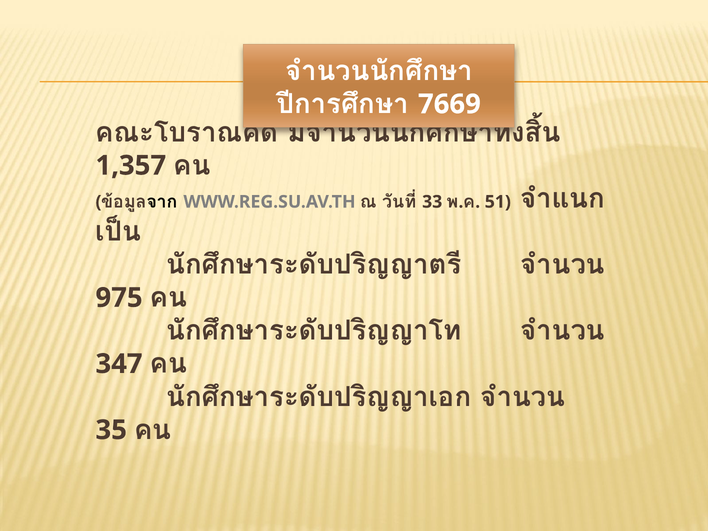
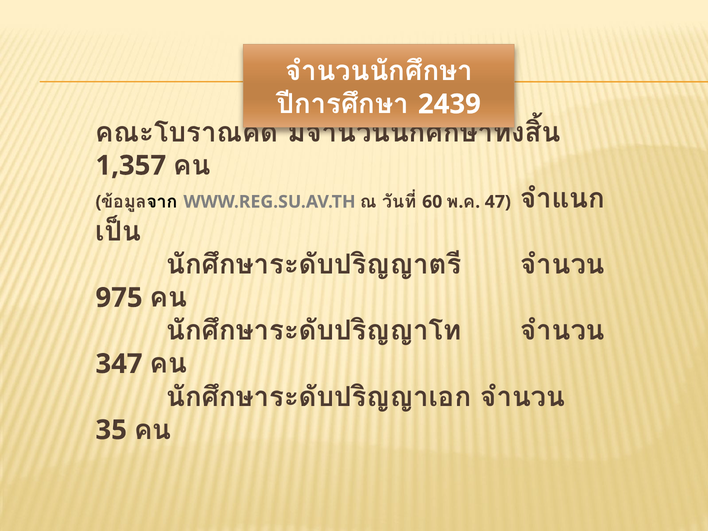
7669: 7669 -> 2439 (449, 104)
33: 33 -> 60 (432, 202)
51: 51 -> 47 (498, 202)
